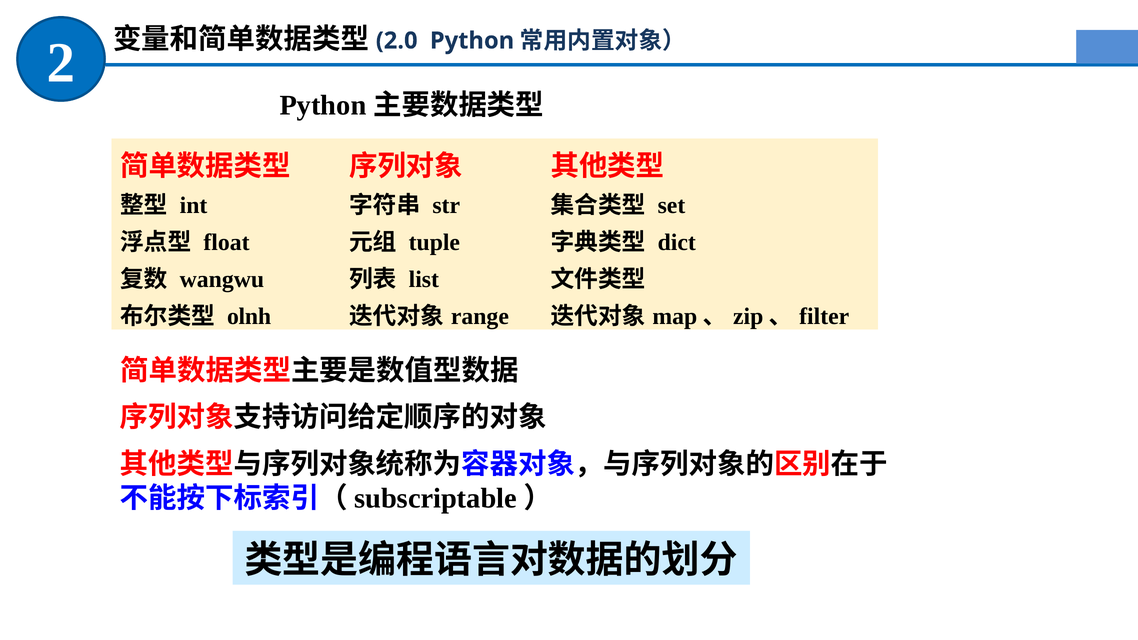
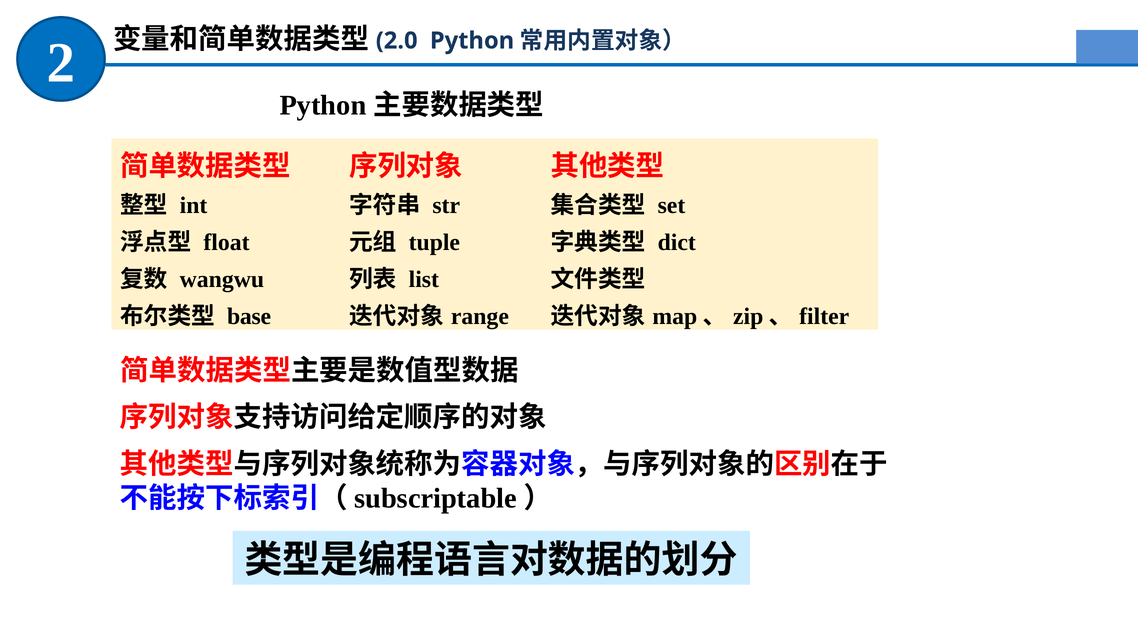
olnh: olnh -> base (249, 316)
